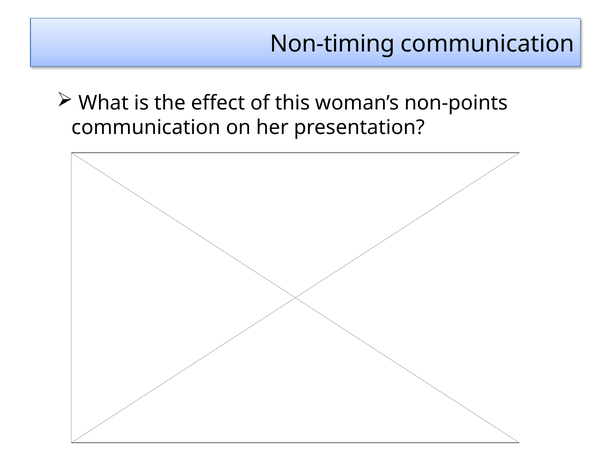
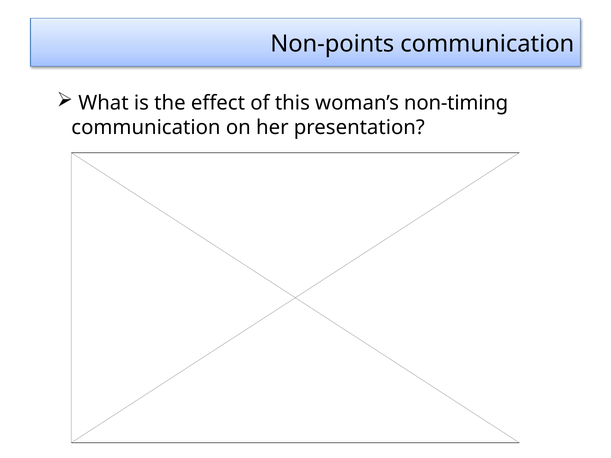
Non-timing: Non-timing -> Non-points (332, 44)
non-points: non-points -> non-timing (456, 103)
